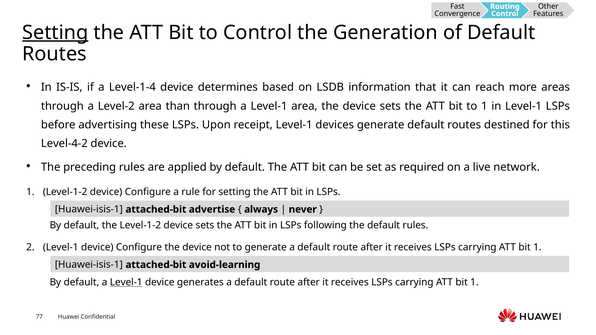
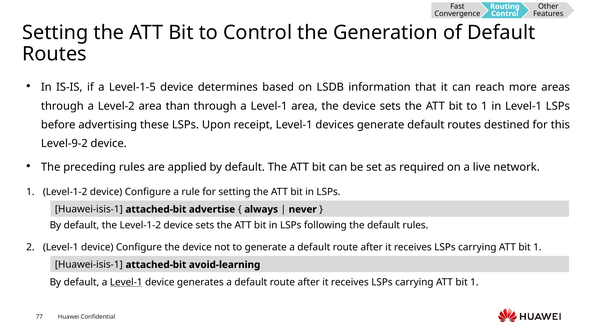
Setting underline: present -> none (55, 32)
Level-1-4: Level-1-4 -> Level-1-5 (132, 87)
Level-4-2: Level-4-2 -> Level-9-2 (64, 144)
